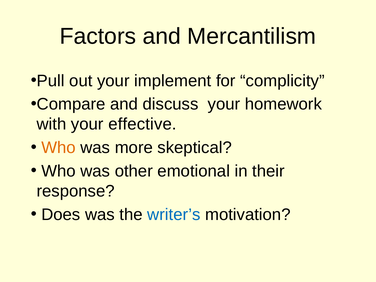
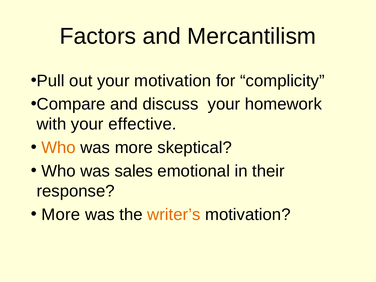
your implement: implement -> motivation (173, 81)
other: other -> sales (134, 171)
Does: Does -> More (61, 214)
writer’s colour: blue -> orange (174, 214)
